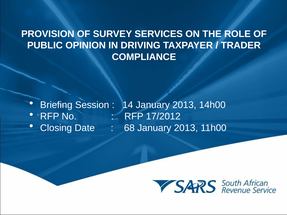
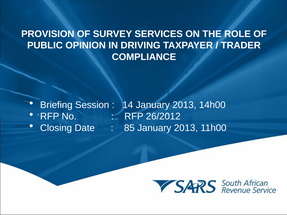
17/2012: 17/2012 -> 26/2012 (163, 117)
68: 68 -> 85 (129, 128)
